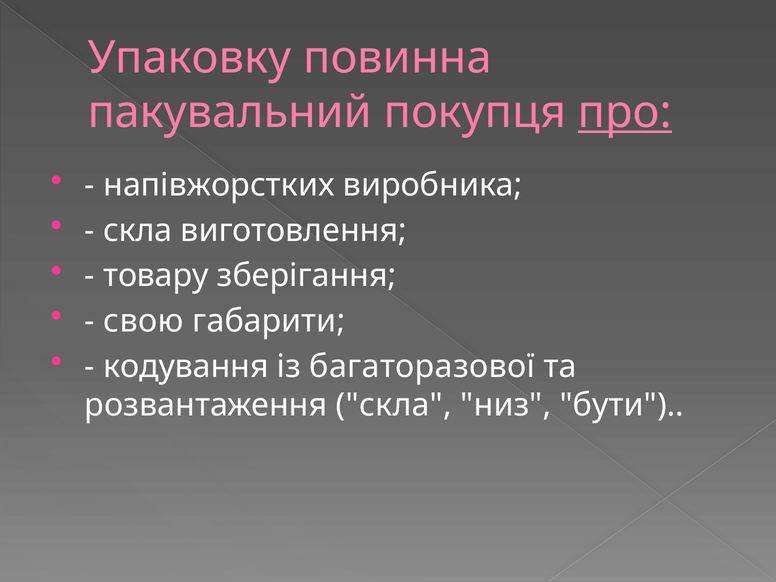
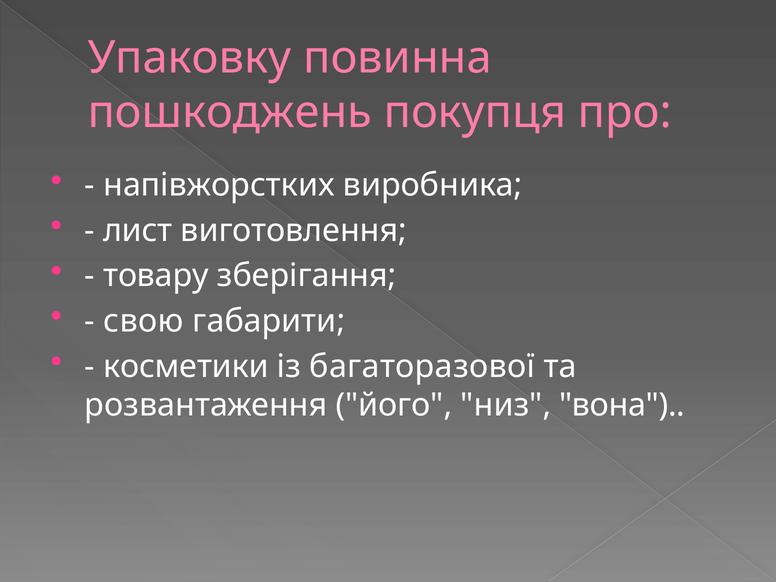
пакувальний: пакувальний -> пошкоджень (230, 112)
про underline: present -> none (625, 112)
скла: скла -> лист (138, 231)
кодування: кодування -> косметики (186, 366)
розвантаження скла: скла -> його (394, 405)
бути: бути -> вона (622, 405)
